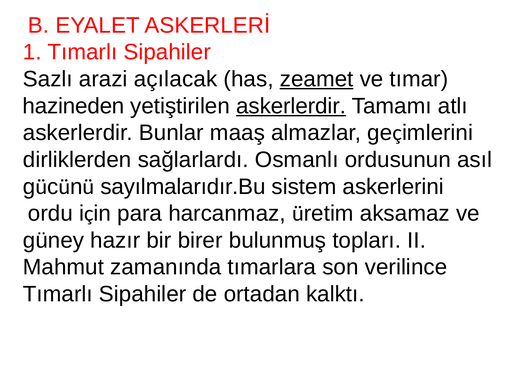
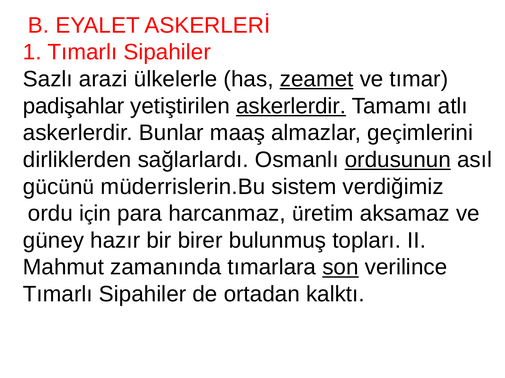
açılacak: açılacak -> ülkelerle (176, 79)
hazineden: hazineden -> padişahlar (74, 106)
ordusunun underline: none -> present (398, 160)
sayılmalarıdır.Bu: sayılmalarıdır.Bu -> müderrislerin.Bu (183, 187)
askerlerini: askerlerini -> verdiğimiz (393, 187)
son underline: none -> present (340, 268)
